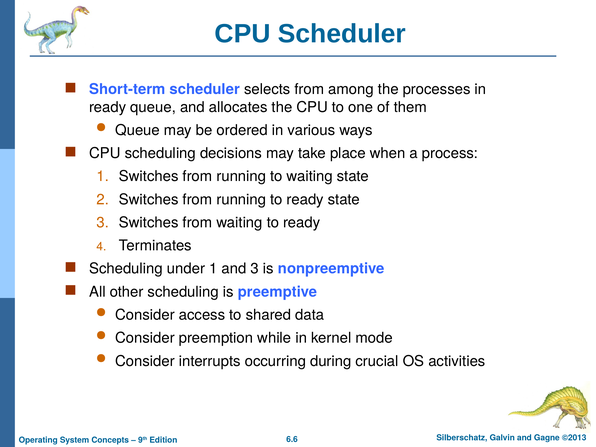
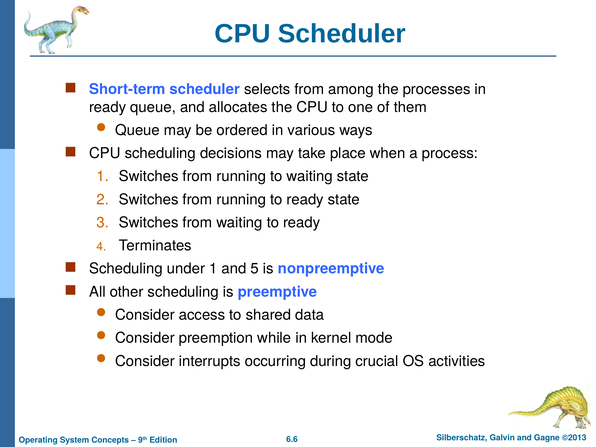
and 3: 3 -> 5 (255, 269)
